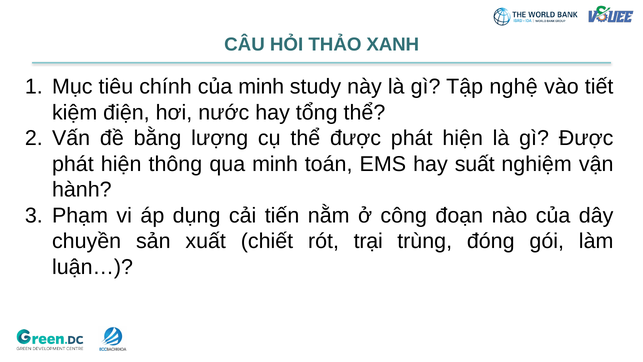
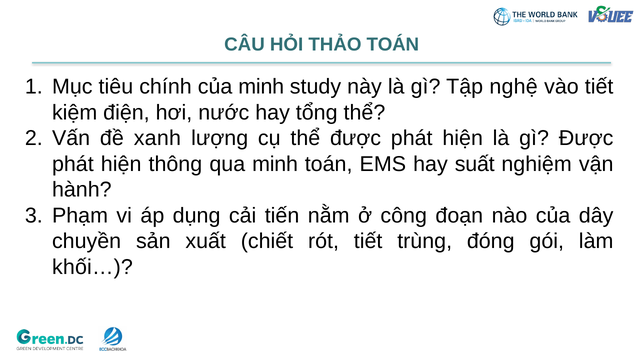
THẢO XANH: XANH -> TOÁN (393, 45)
bằng: bằng -> xanh (157, 138)
rót trại: trại -> tiết (368, 241)
luận…: luận… -> khối… (92, 267)
